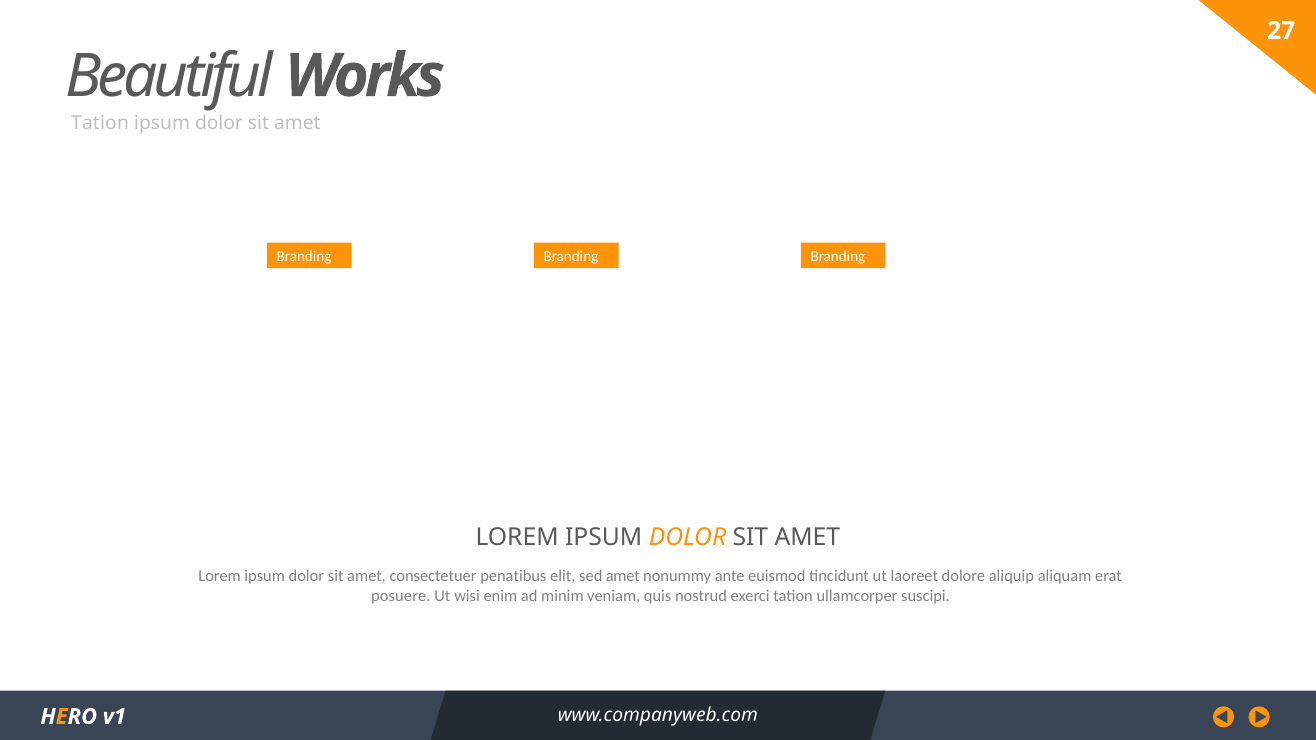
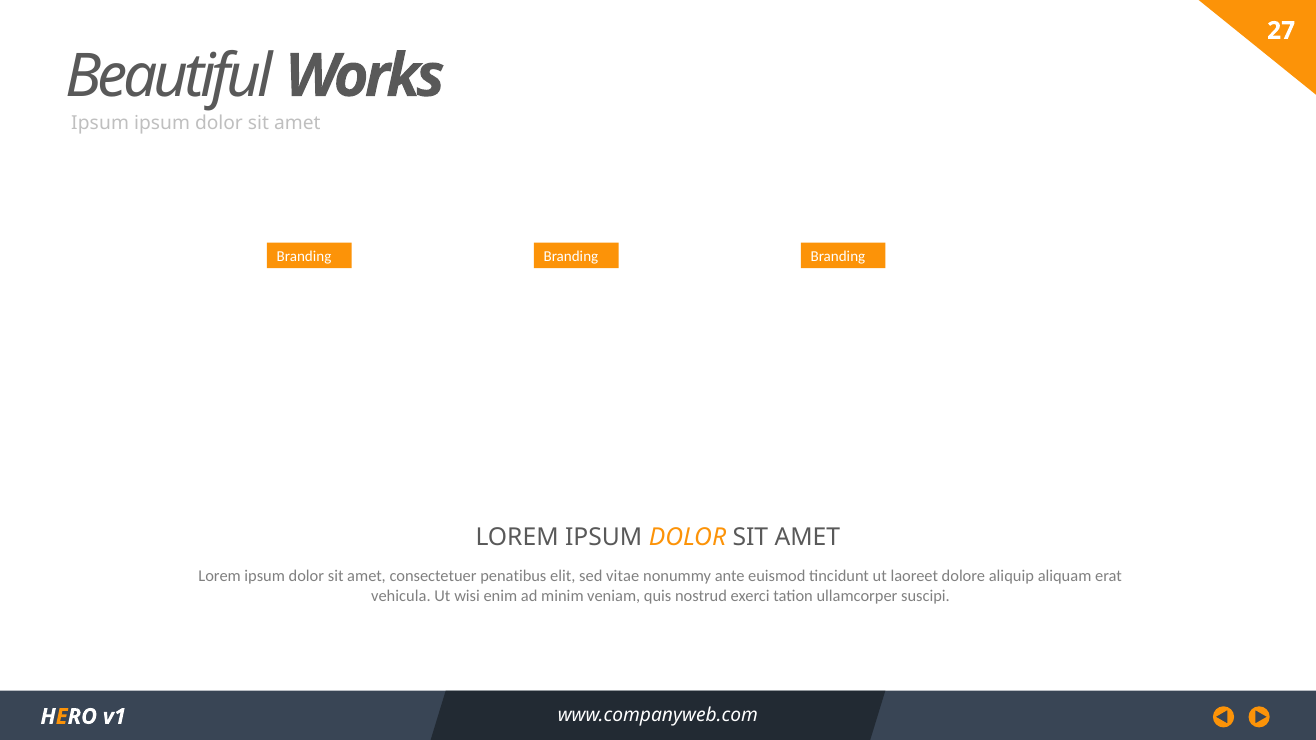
Tation: Tation -> Ipsum (100, 123)
sed amet: amet -> vitae (623, 576)
posuere: posuere -> vehicula (401, 596)
